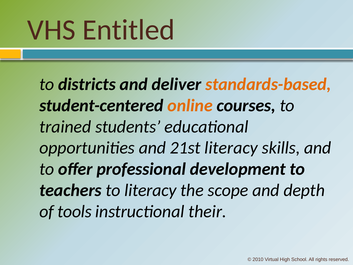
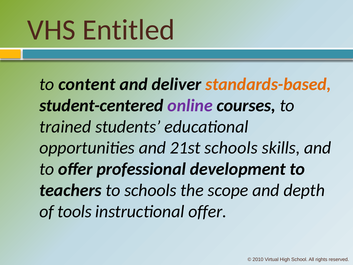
districts: districts -> content (87, 84)
online colour: orange -> purple (190, 105)
21st literacy: literacy -> schools (231, 148)
to literacy: literacy -> schools (150, 190)
instructional their: their -> offer (208, 211)
